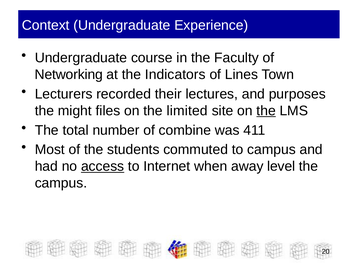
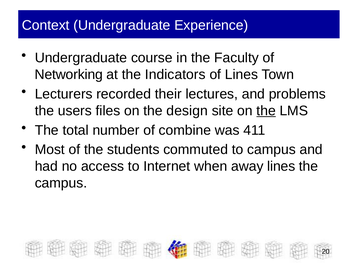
purposes: purposes -> problems (297, 94)
might: might -> users (75, 111)
limited: limited -> design (187, 111)
access underline: present -> none (103, 166)
away level: level -> lines (281, 166)
